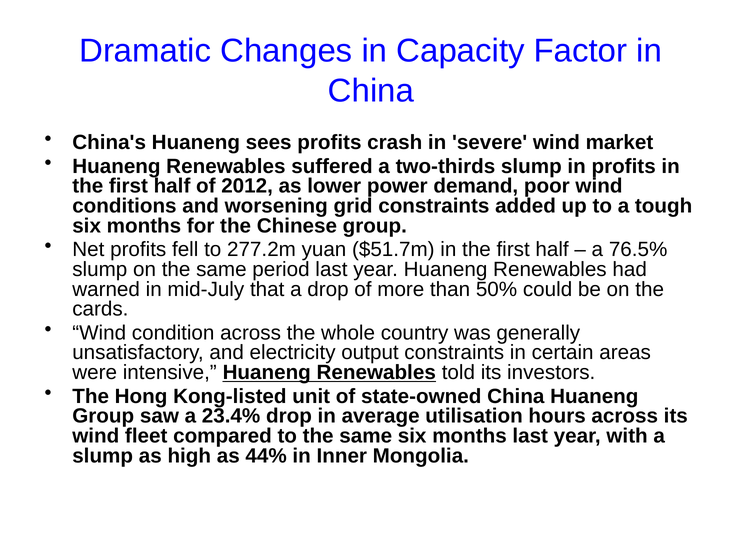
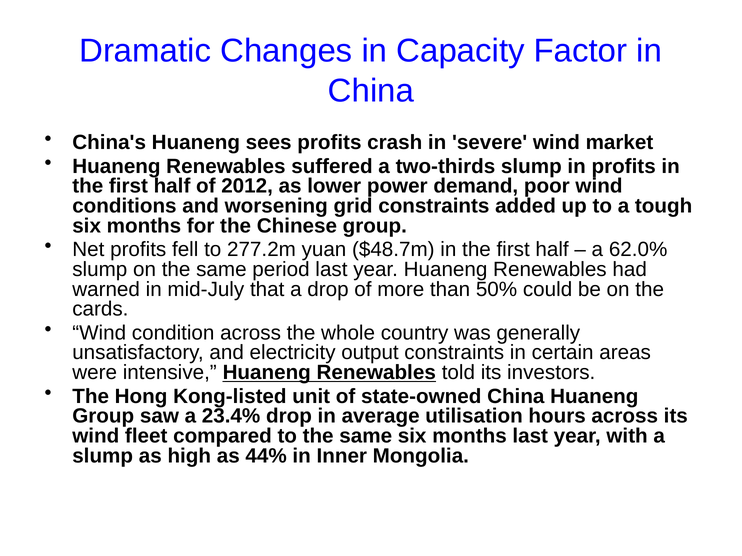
$51.7m: $51.7m -> $48.7m (393, 250)
76.5%: 76.5% -> 62.0% (638, 250)
